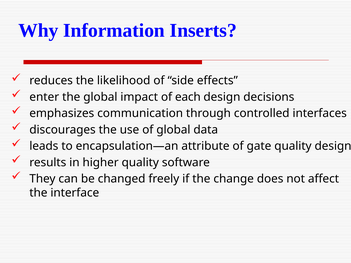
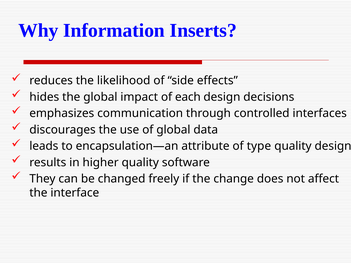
enter: enter -> hides (44, 97)
gate: gate -> type (259, 146)
